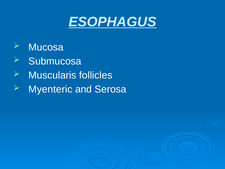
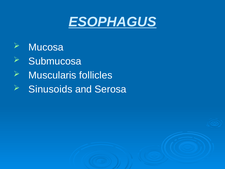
Myenteric: Myenteric -> Sinusoids (50, 89)
